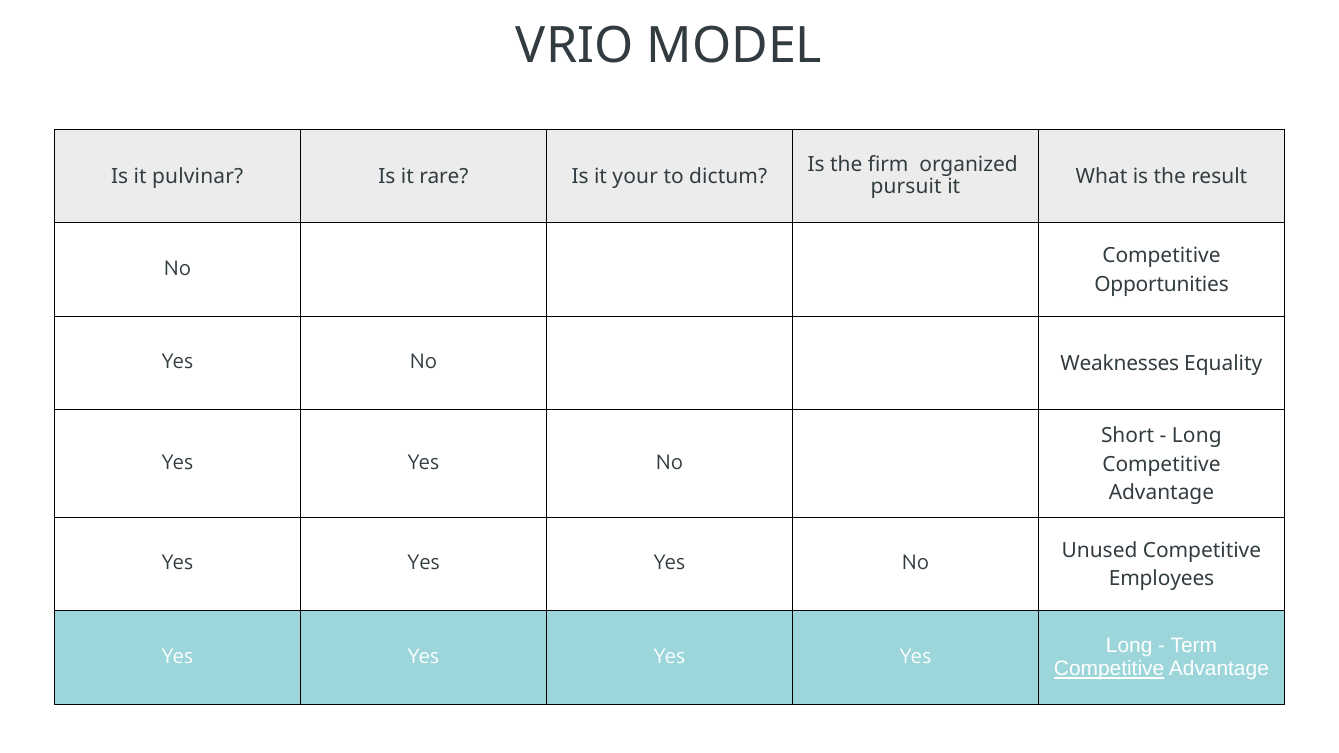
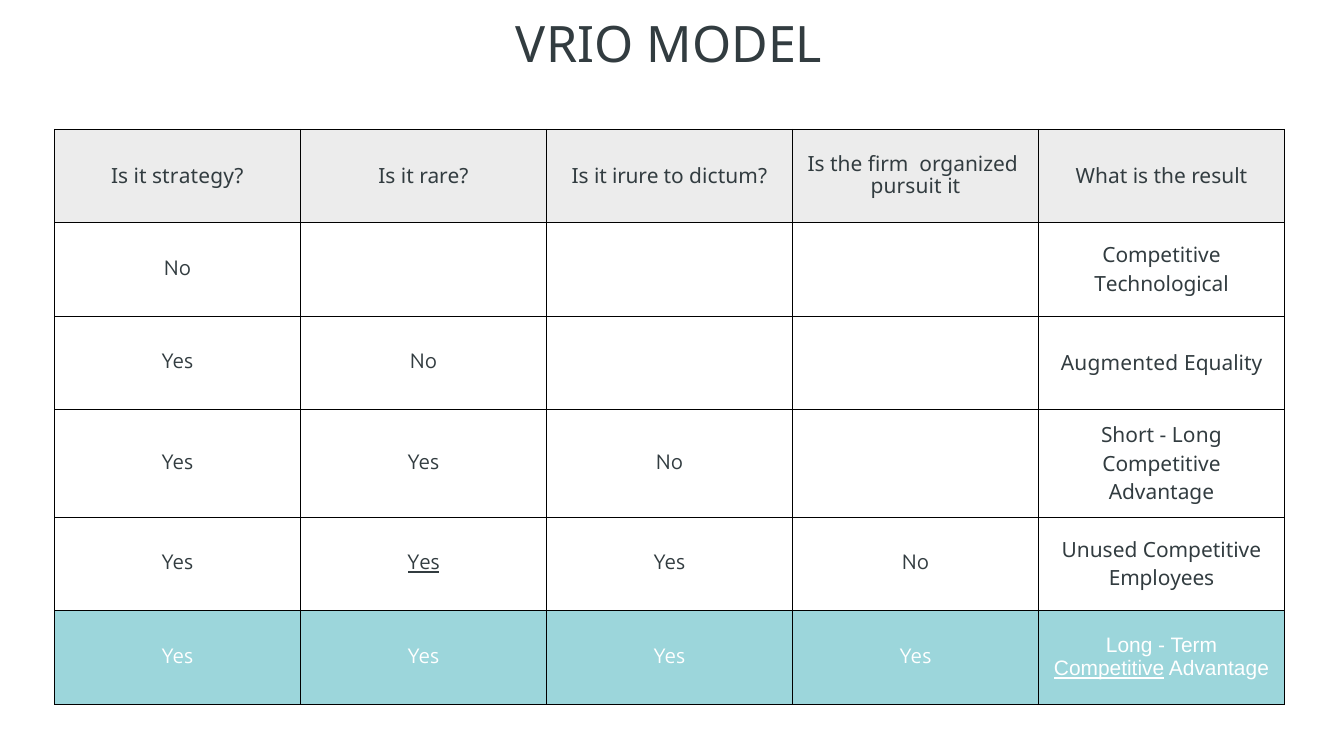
pulvinar: pulvinar -> strategy (198, 177)
your: your -> irure (635, 177)
Opportunities: Opportunities -> Technological (1161, 285)
Weaknesses: Weaknesses -> Augmented (1120, 364)
Yes underline: none -> present (424, 563)
